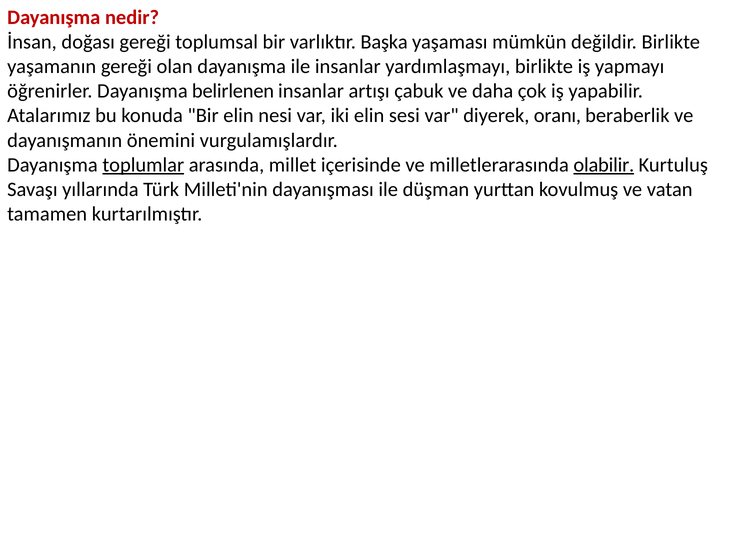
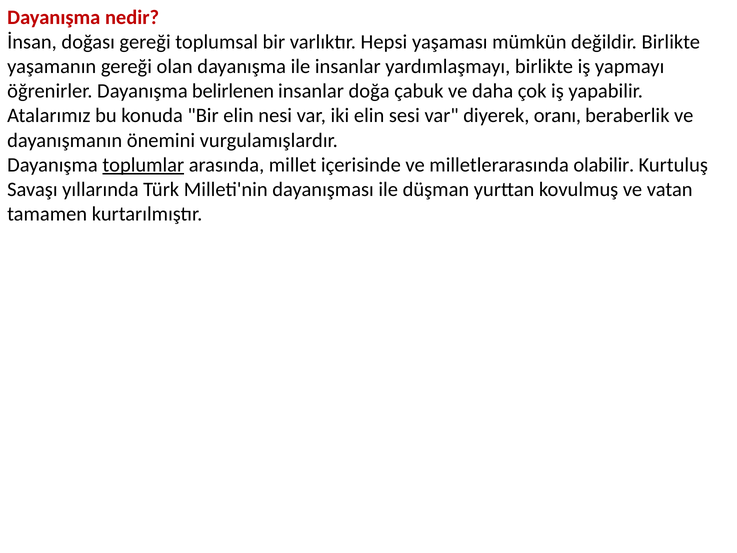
Başka: Başka -> Hepsi (384, 42)
artışı: artışı -> doğa (369, 91)
olabilir underline: present -> none (604, 165)
